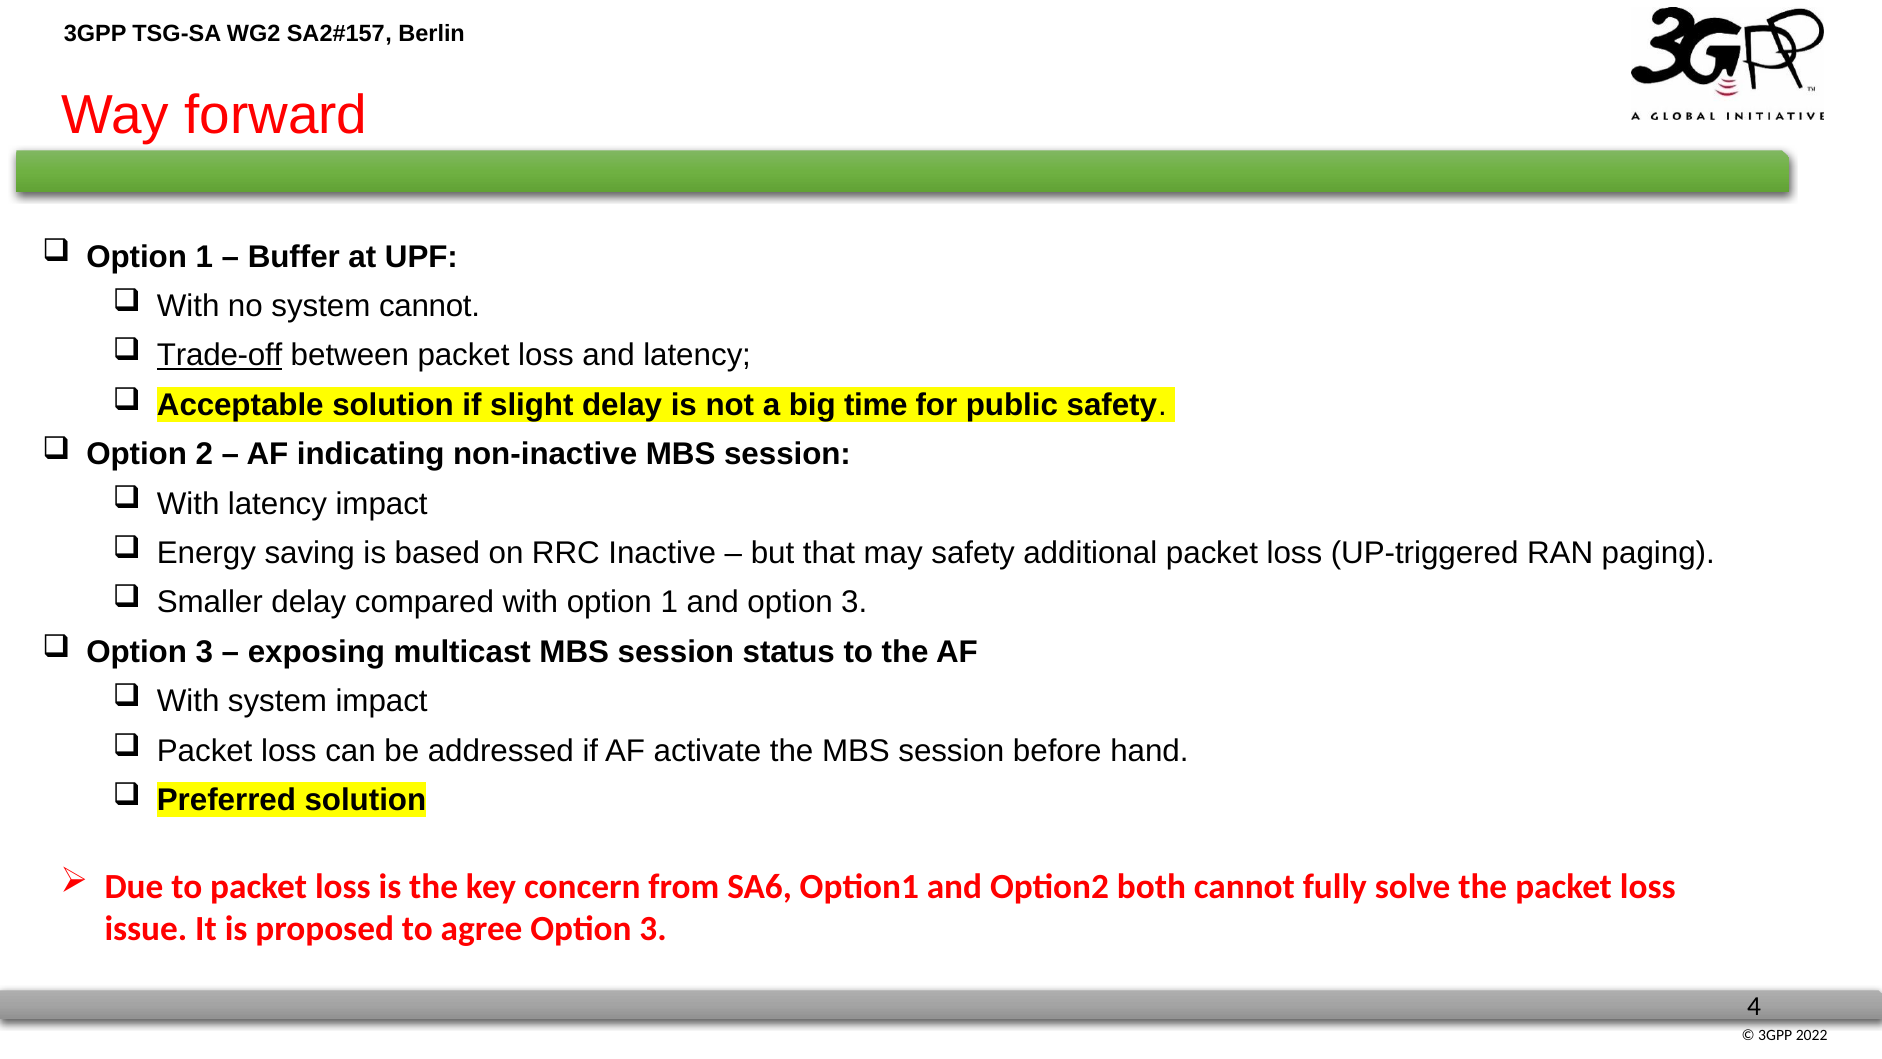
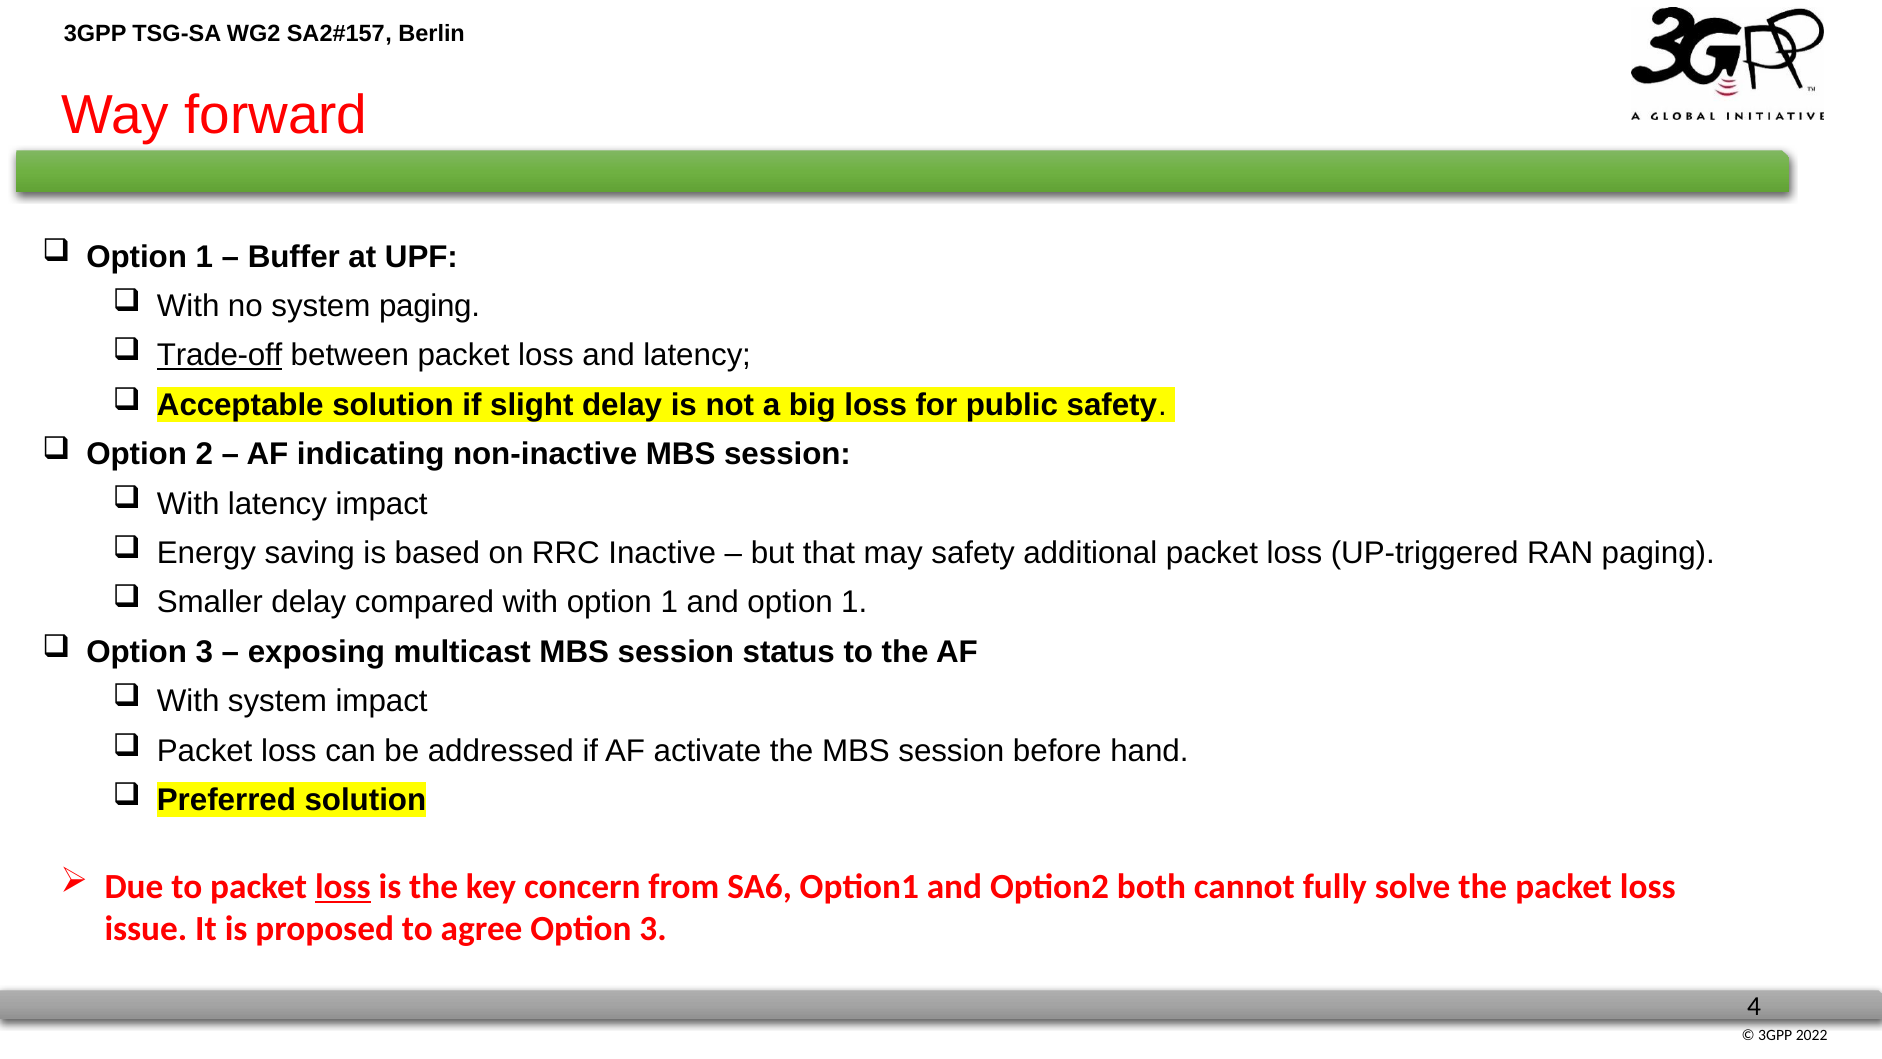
system cannot: cannot -> paging (430, 306)
big time: time -> loss (876, 405)
and option 3: 3 -> 1 (854, 602)
loss underline: none -> present (343, 887)
